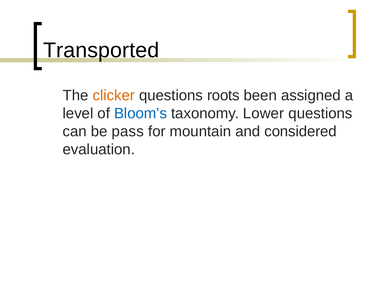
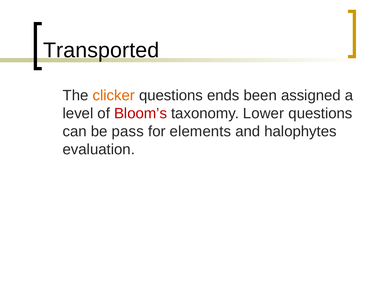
roots: roots -> ends (223, 95)
Bloom’s colour: blue -> red (141, 113)
mountain: mountain -> elements (200, 131)
considered: considered -> halophytes (301, 131)
